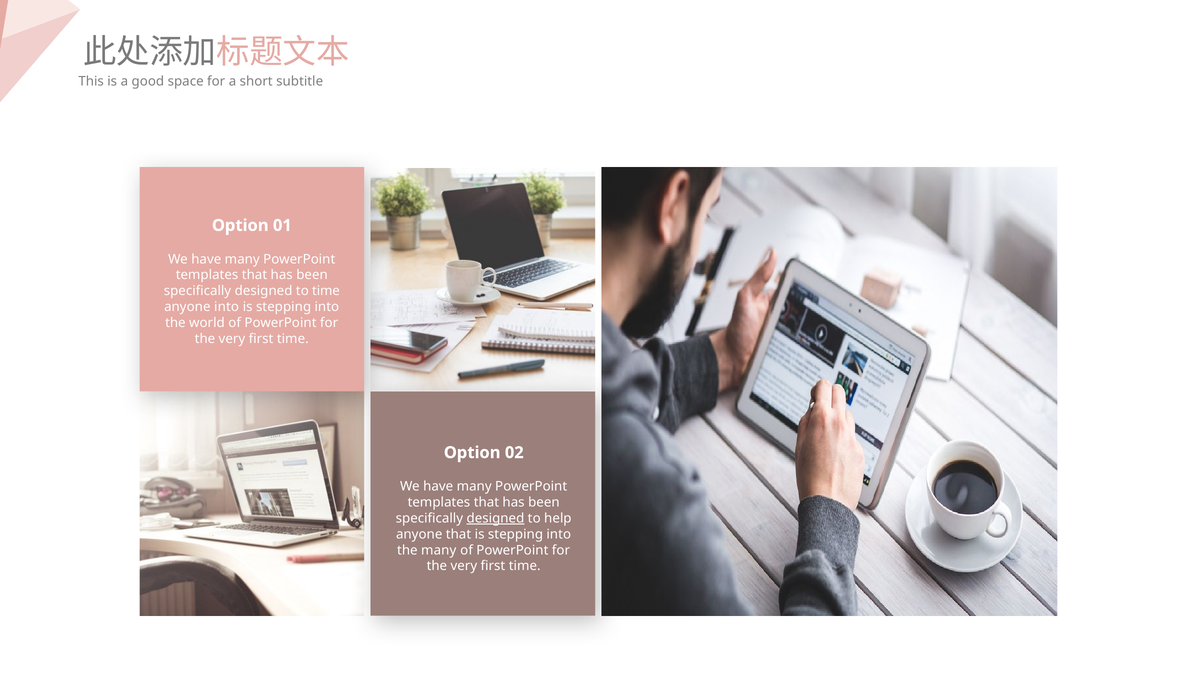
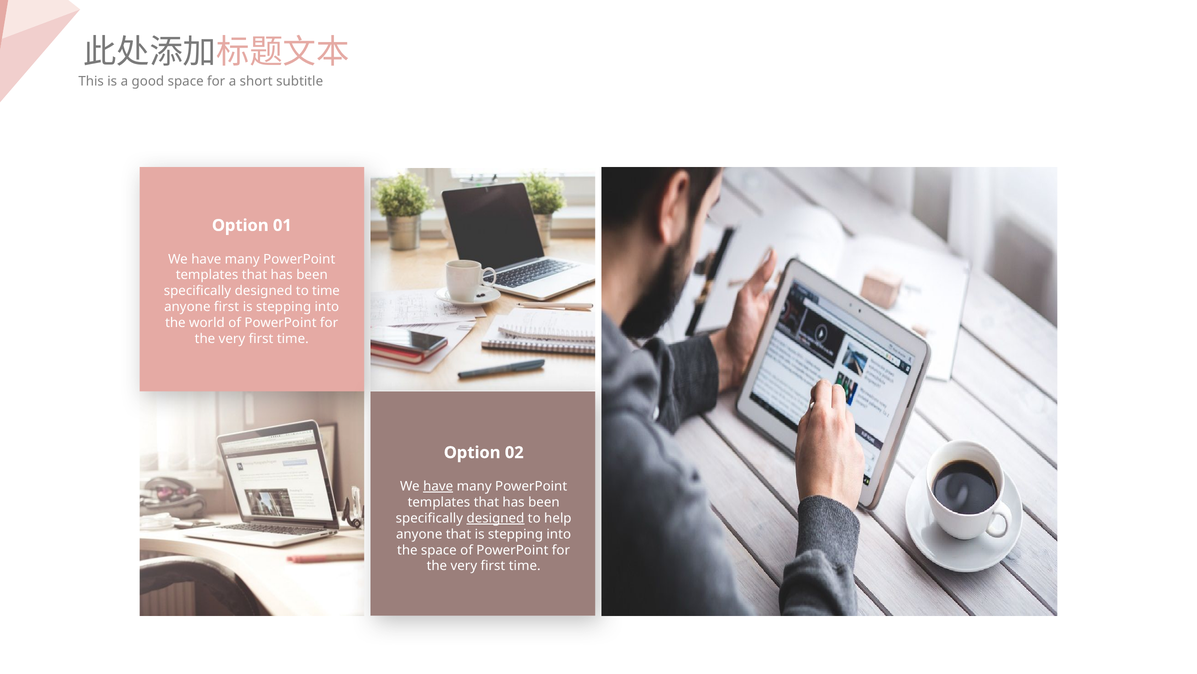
anyone into: into -> first (227, 307)
have underline: none -> present (438, 486)
the many: many -> space (439, 550)
